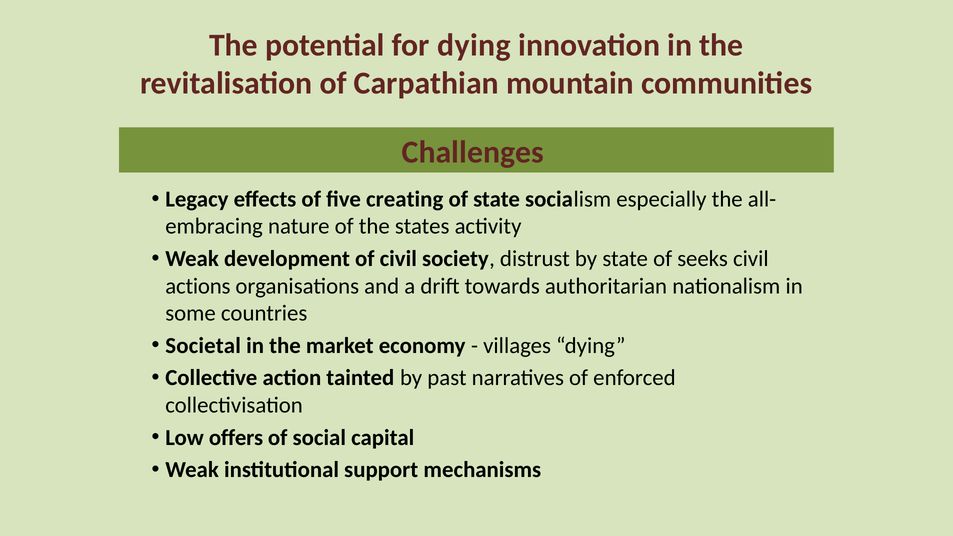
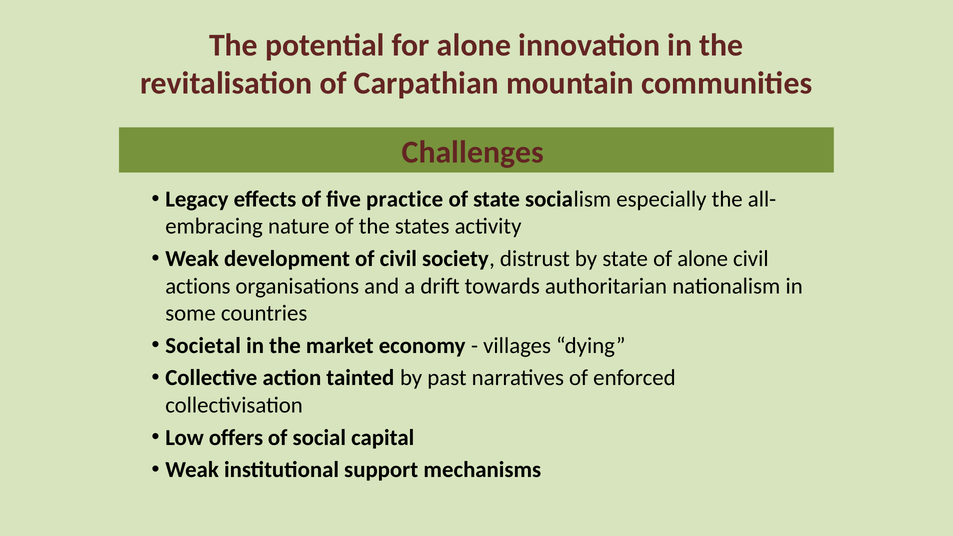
for dying: dying -> alone (474, 45)
creating: creating -> practice (405, 199)
of seeks: seeks -> alone (703, 259)
